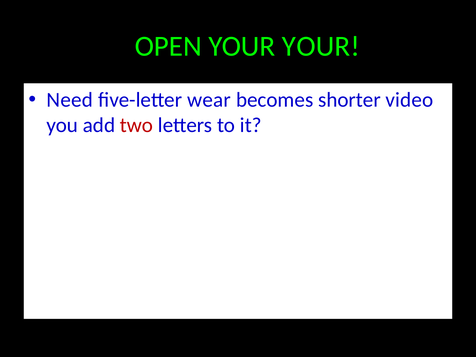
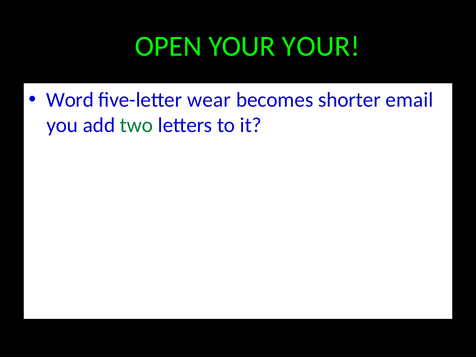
Need: Need -> Word (70, 100)
video: video -> email (409, 100)
two colour: red -> green (136, 125)
